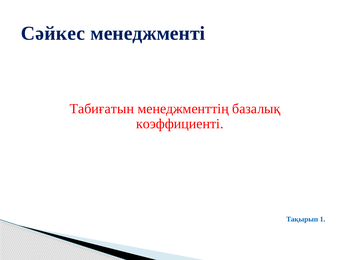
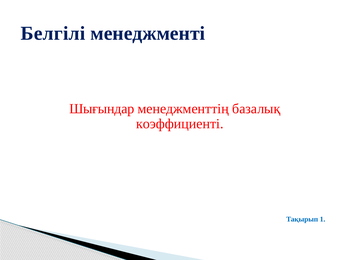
Сәйкес: Сәйкес -> Белгілі (53, 33)
Табиғатын: Табиғатын -> Шығындар (102, 109)
